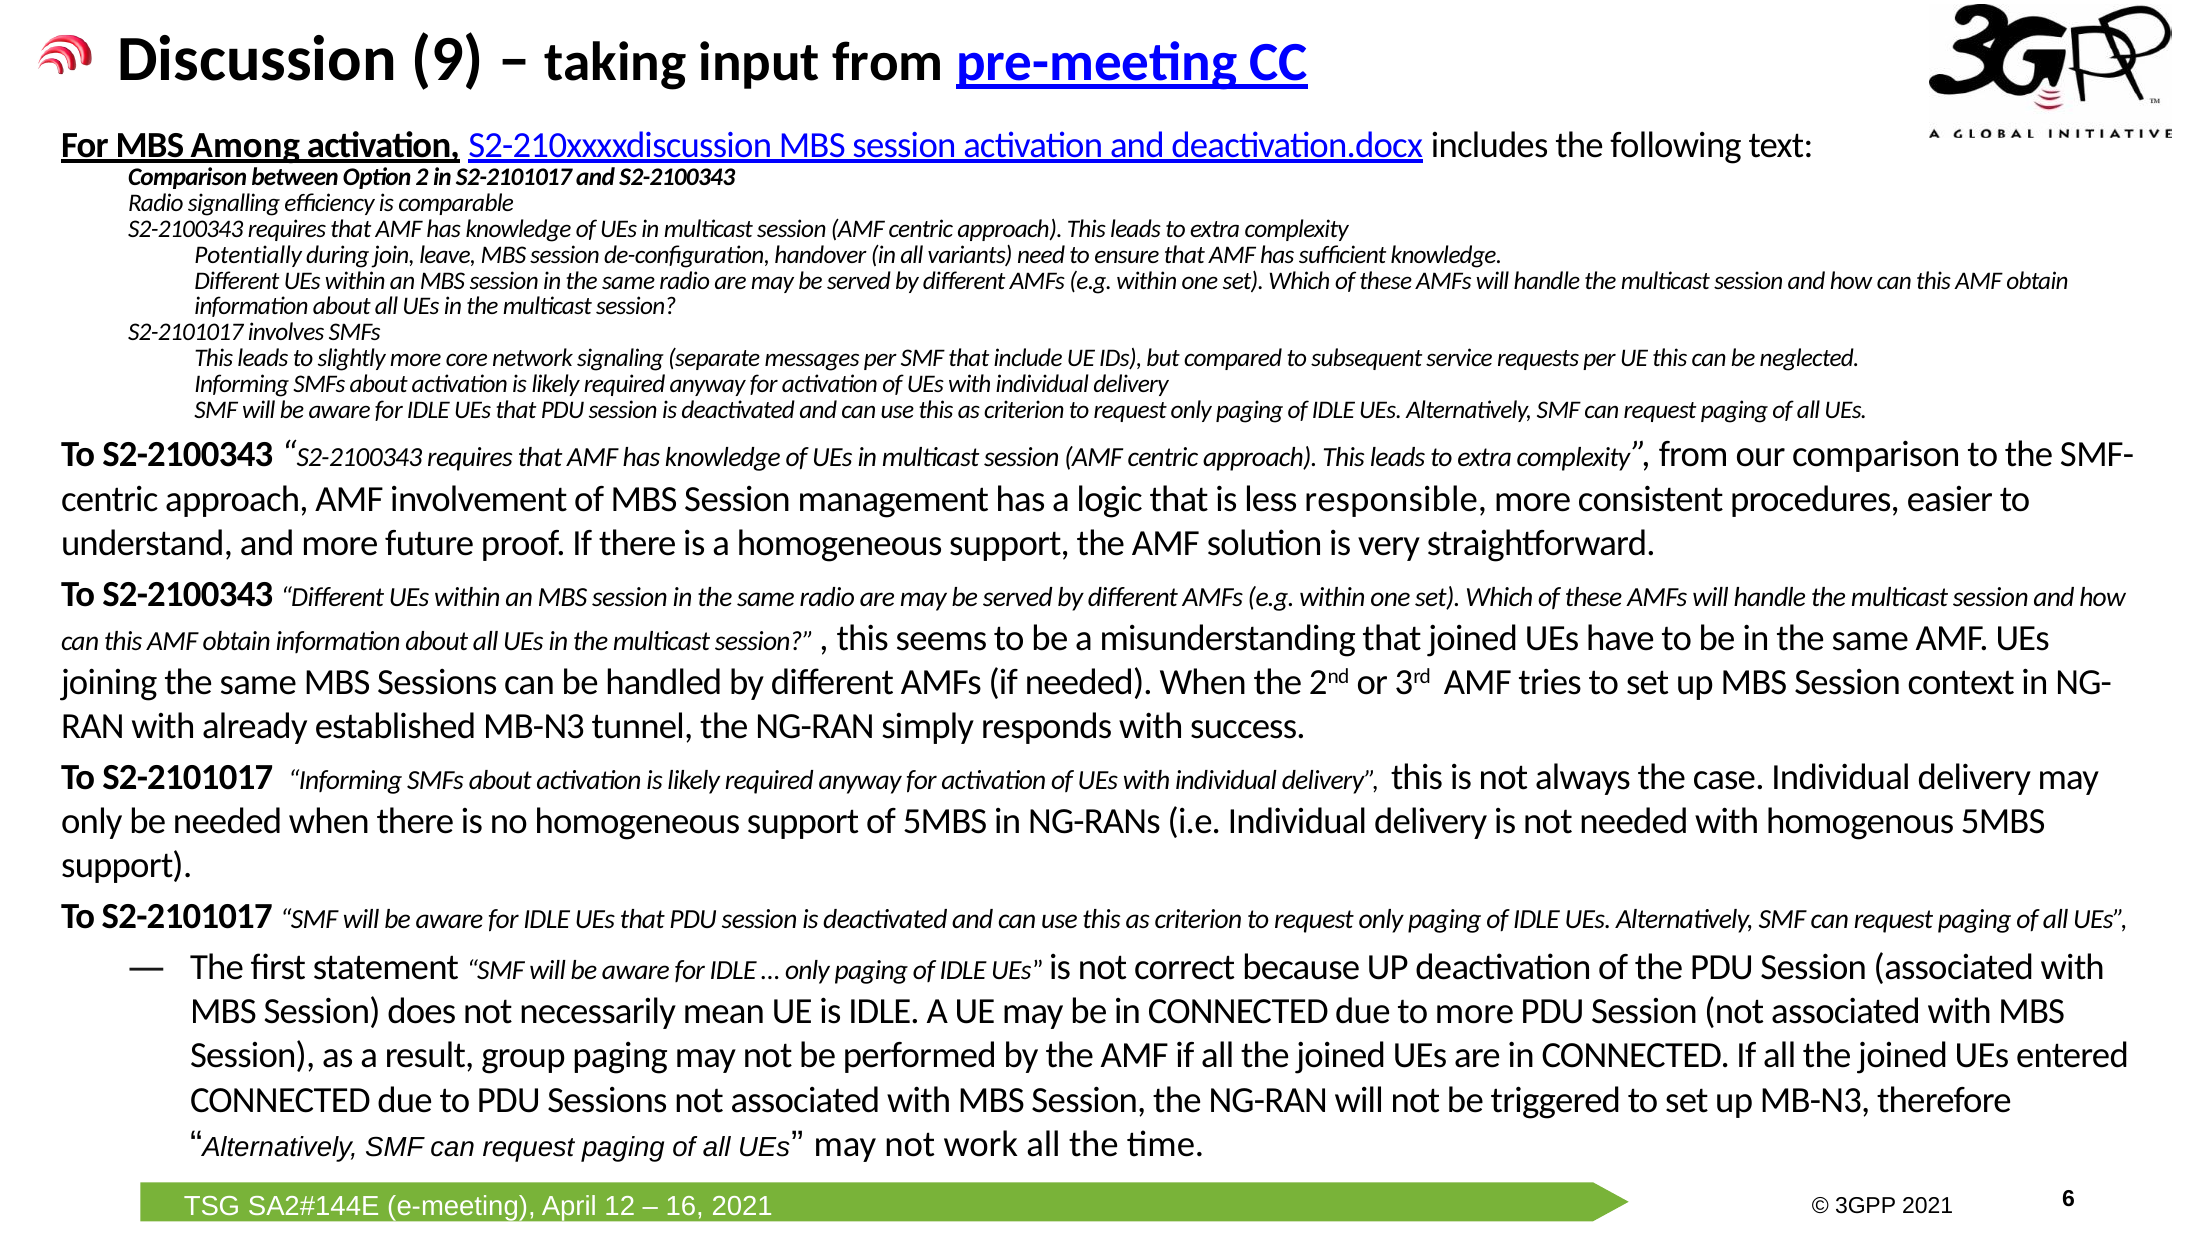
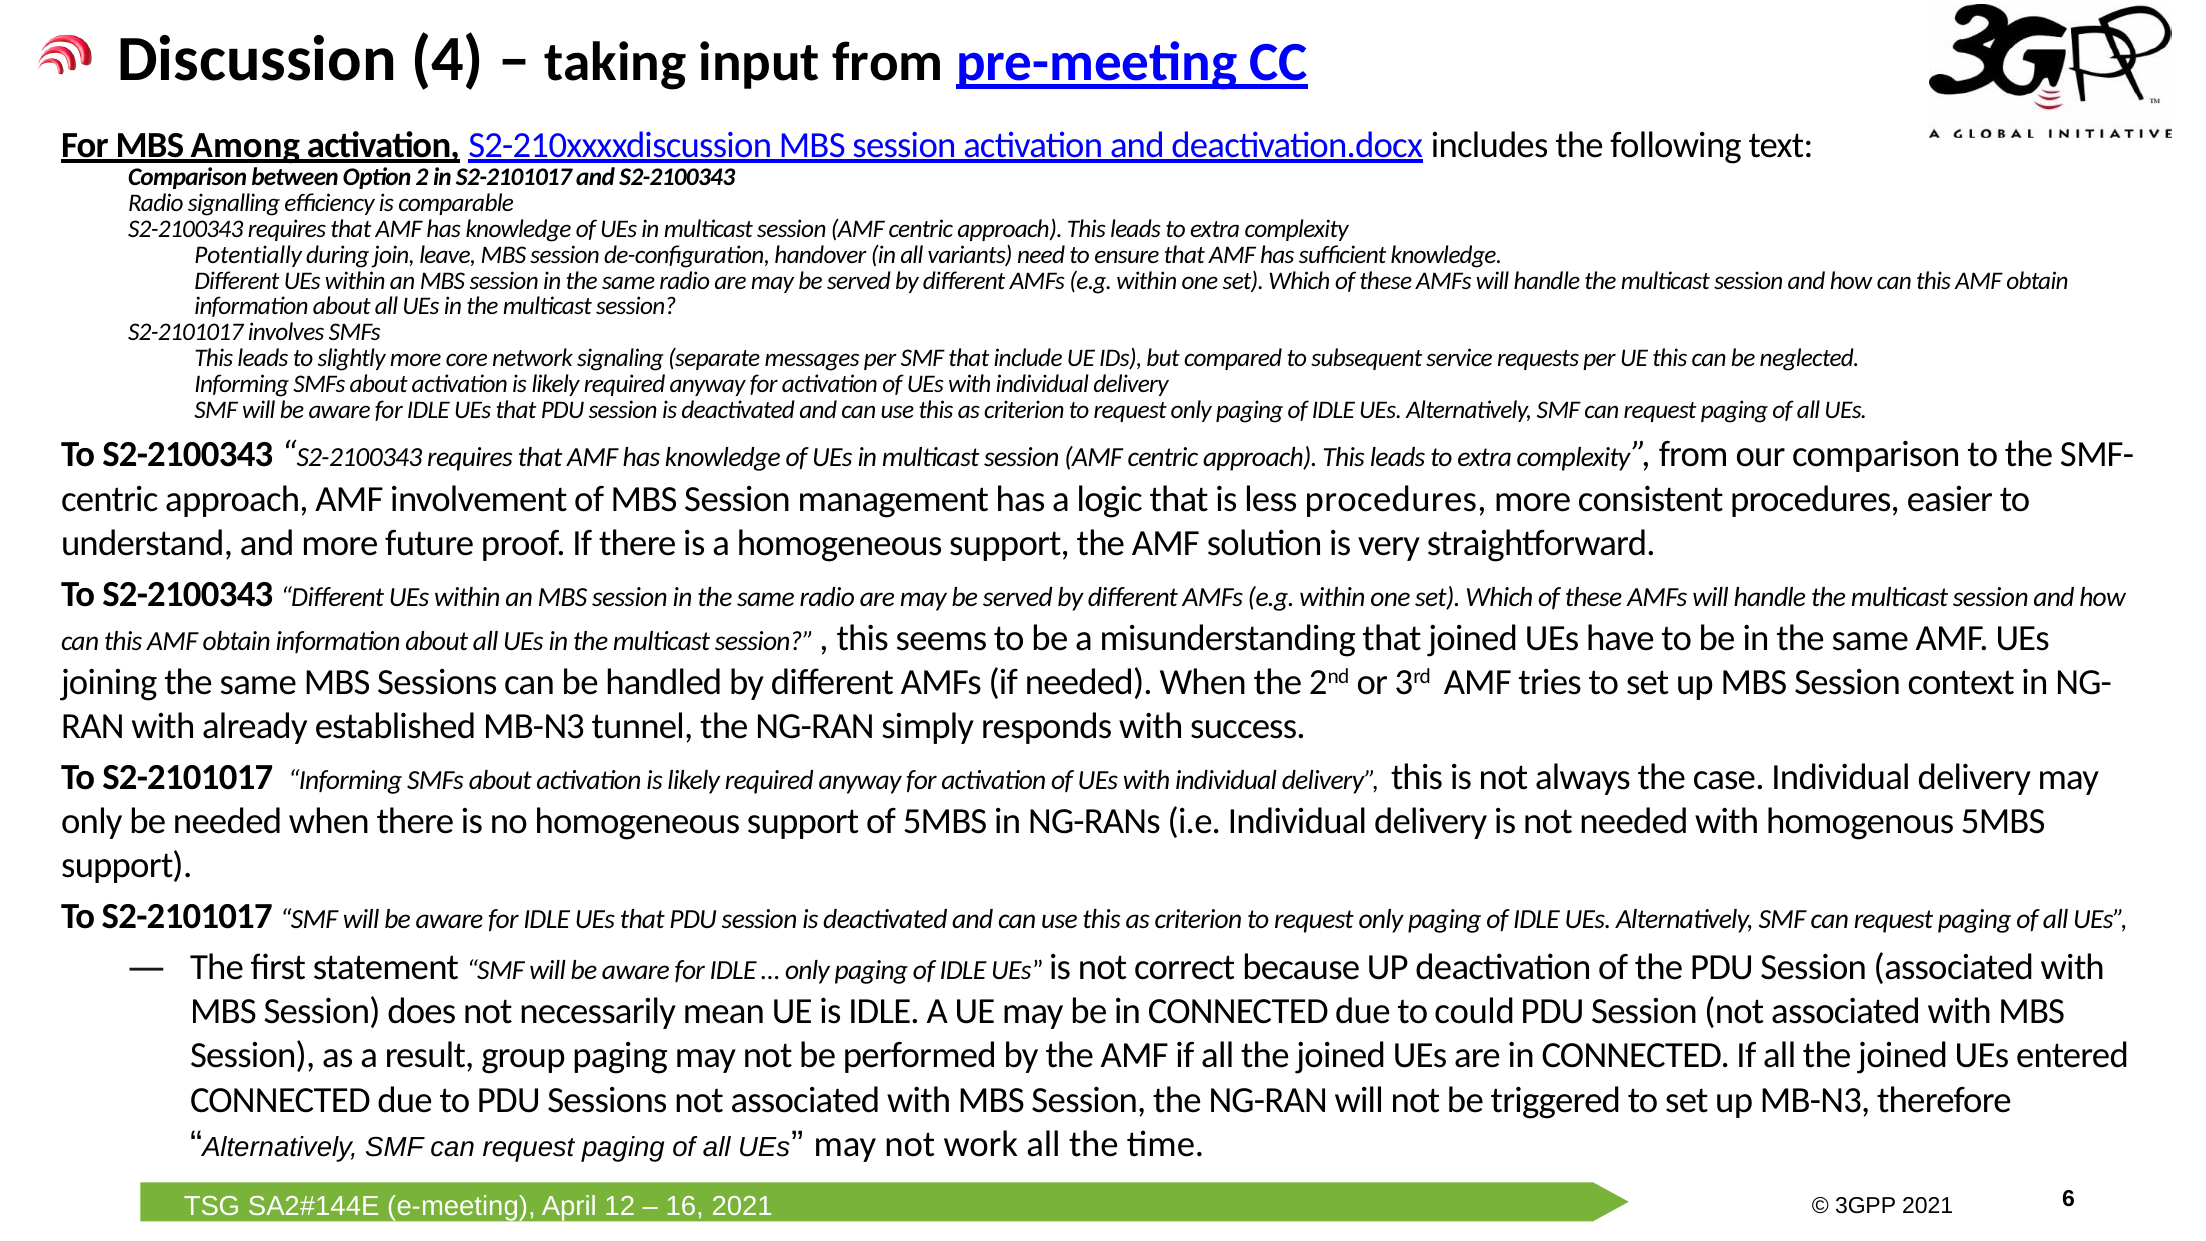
9: 9 -> 4 (447, 60)
less responsible: responsible -> procedures (1396, 499)
to more: more -> could (1475, 1012)
